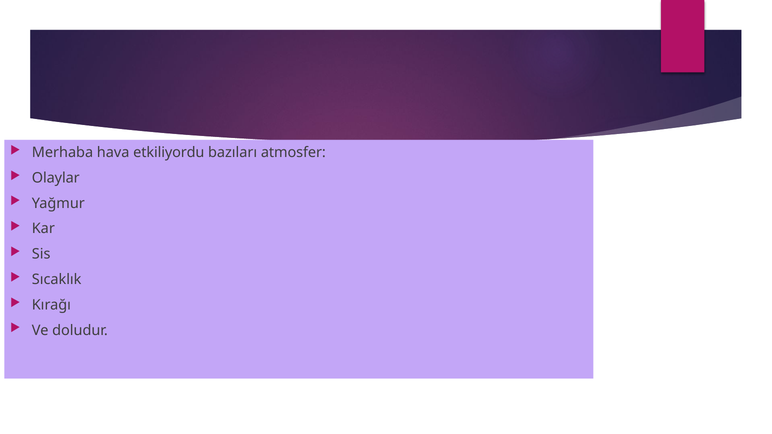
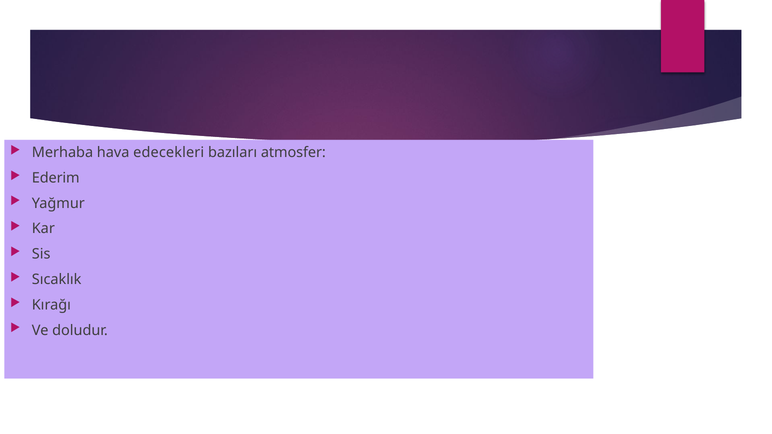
etkiliyordu: etkiliyordu -> edecekleri (169, 153)
Olaylar: Olaylar -> Ederim (56, 178)
